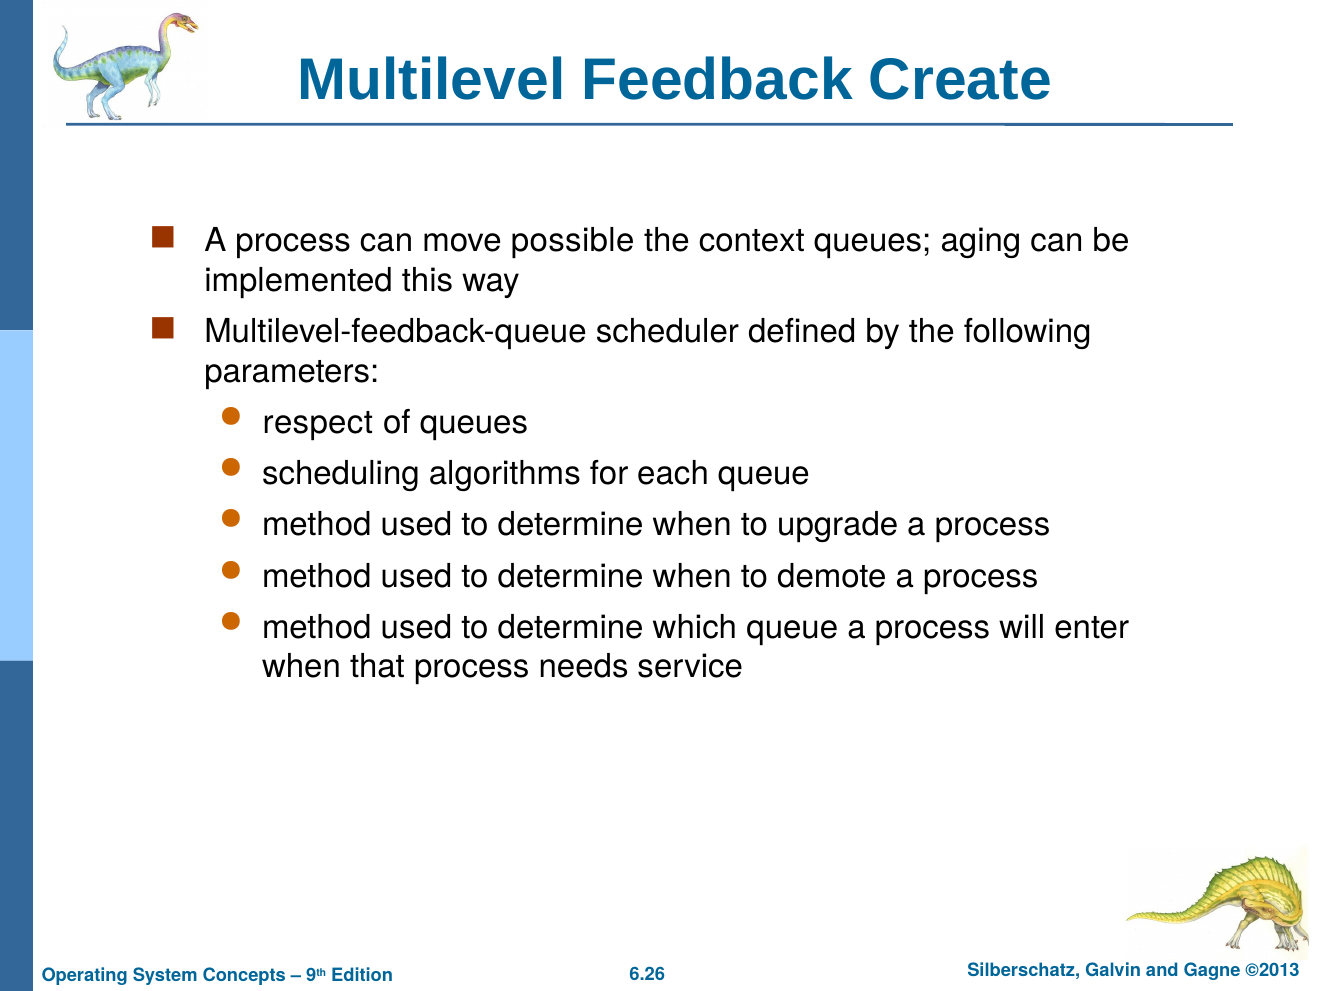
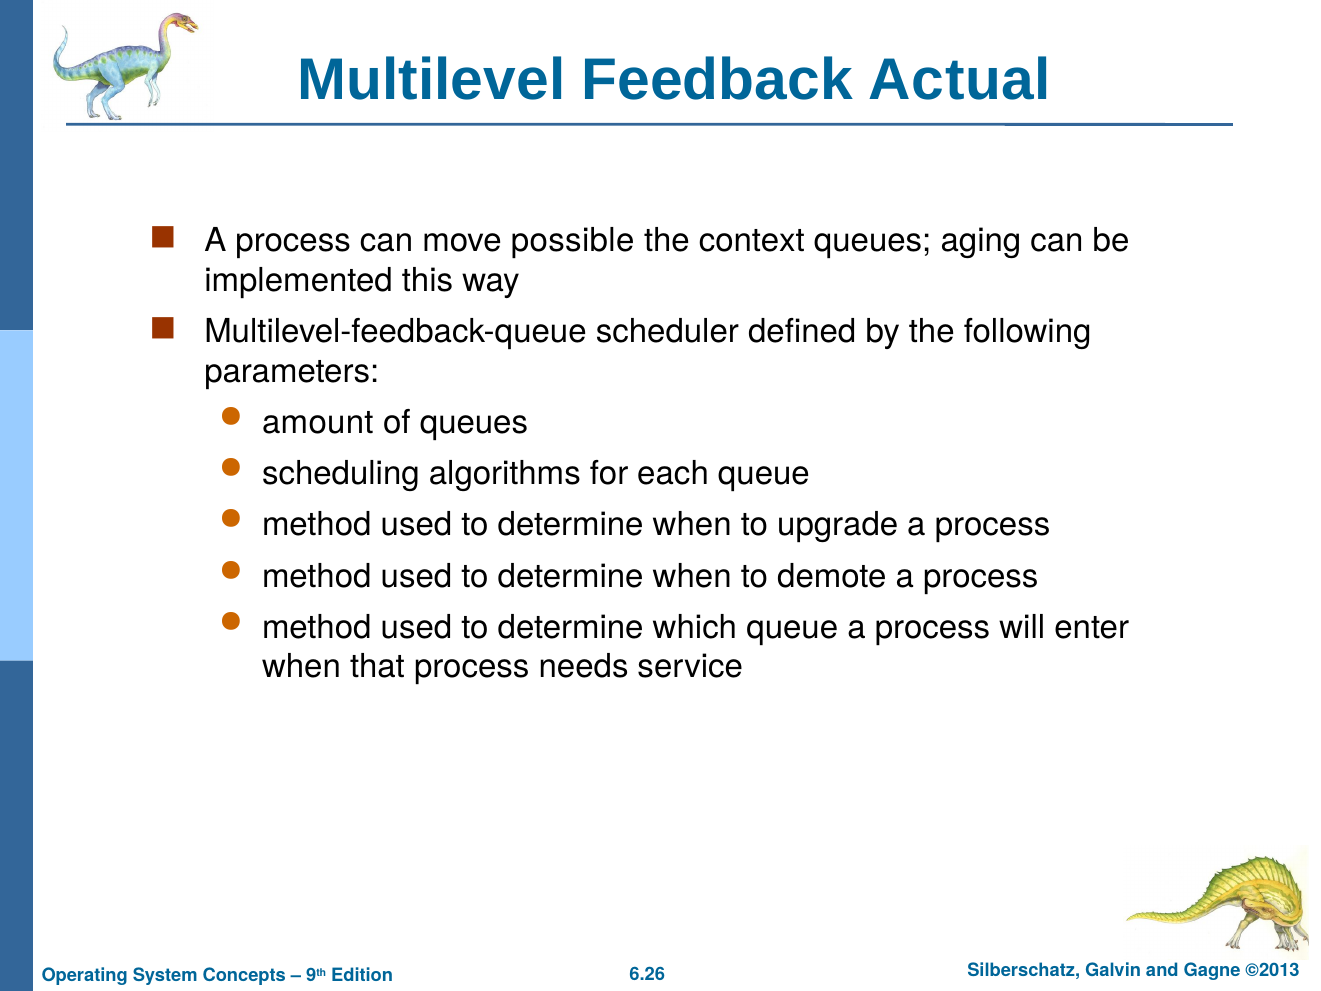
Create: Create -> Actual (960, 80)
respect: respect -> amount (318, 422)
